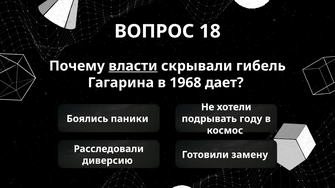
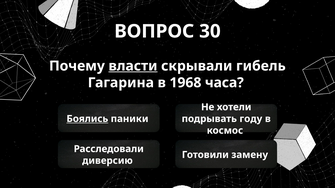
18: 18 -> 30 (210, 31)
дает: дает -> часа (224, 83)
Боялись underline: none -> present (87, 119)
